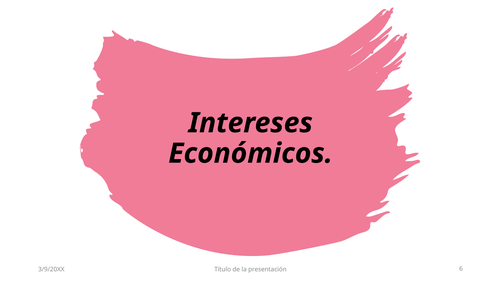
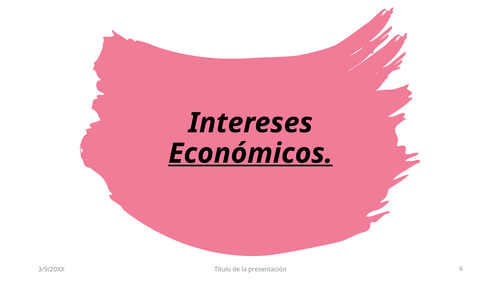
Económicos underline: none -> present (251, 153)
